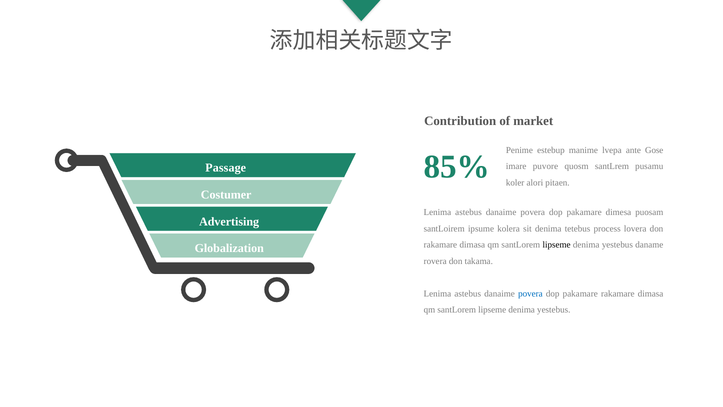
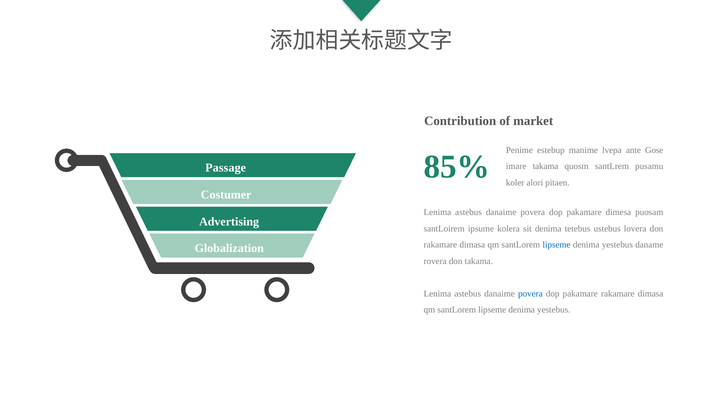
imare puvore: puvore -> takama (546, 166)
process: process -> ustebus (607, 229)
lipseme colour: black -> blue (557, 245)
